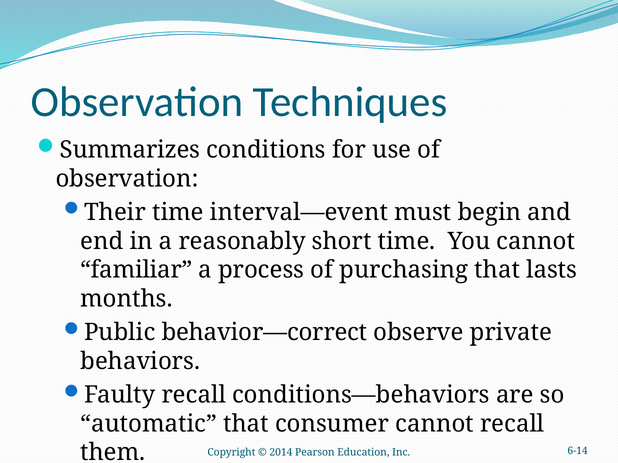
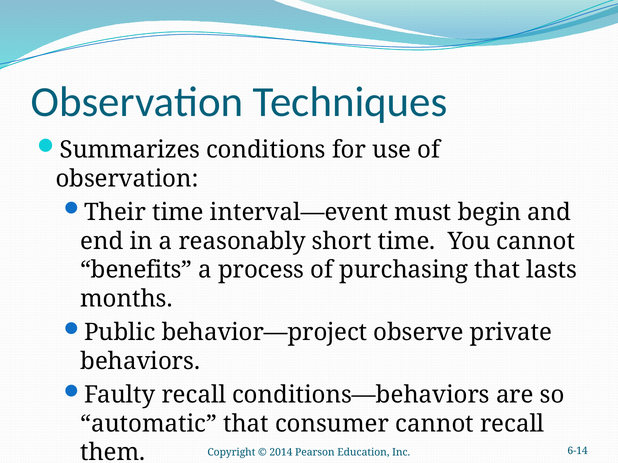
familiar: familiar -> benefits (136, 270)
behavior—correct: behavior—correct -> behavior—project (264, 333)
